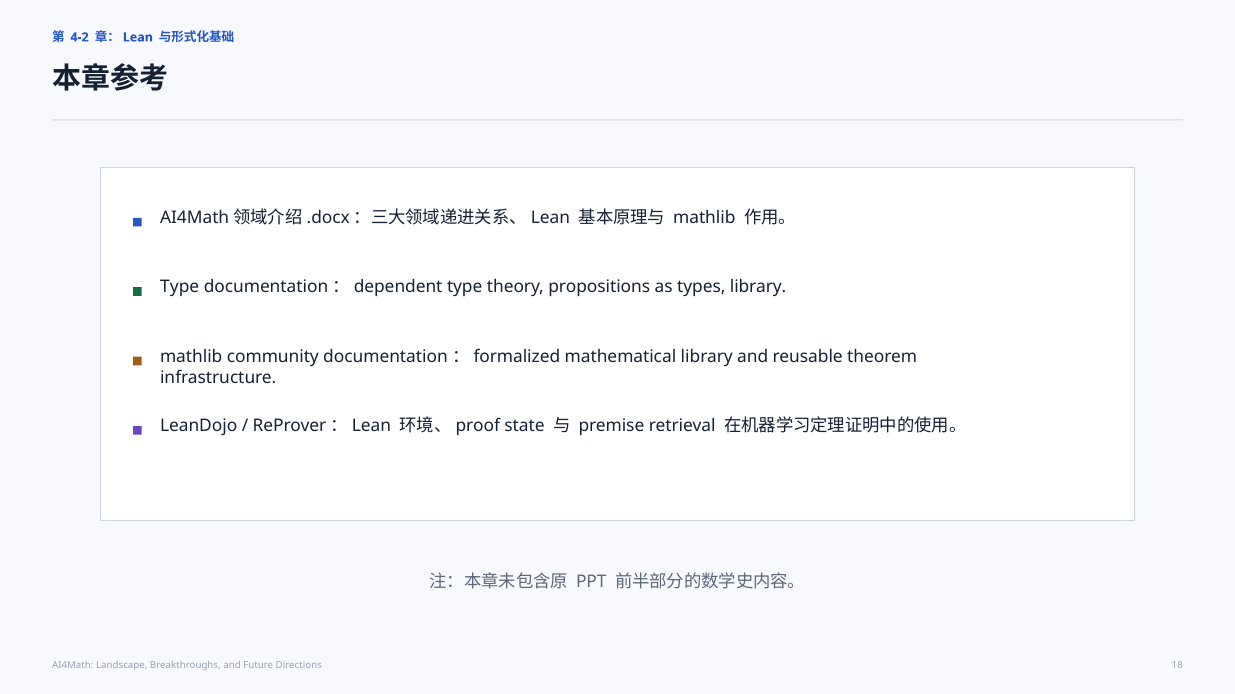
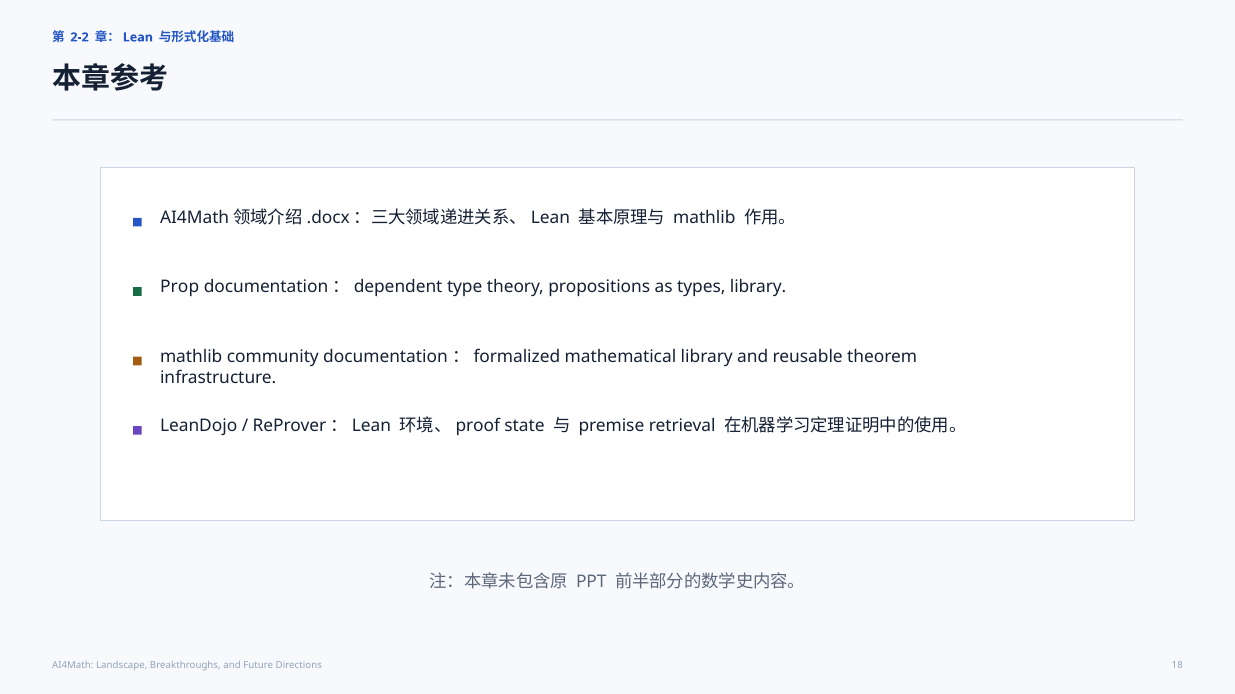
4-2: 4-2 -> 2-2 (80, 37)
Type: Type -> Prop (180, 288)
